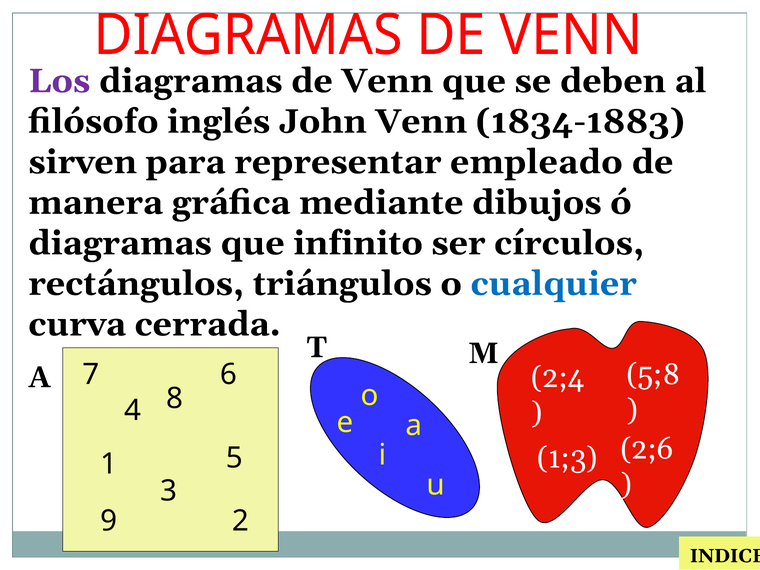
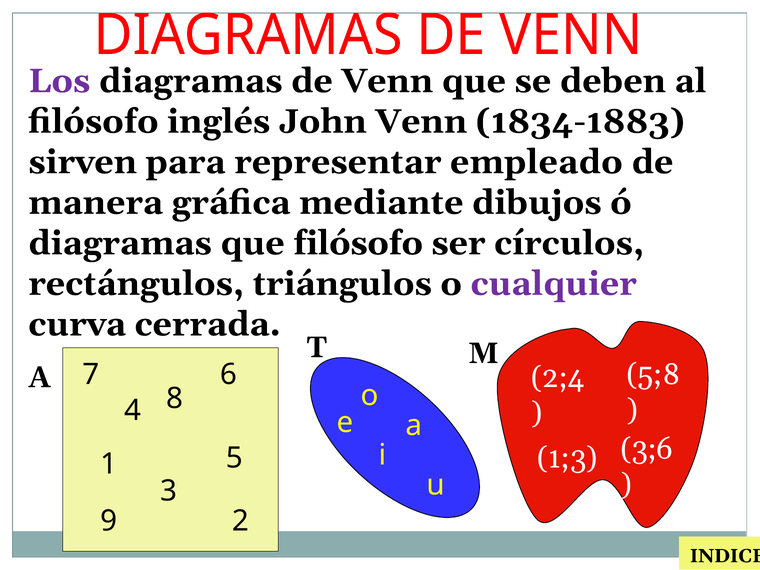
que infinito: infinito -> filósofo (358, 243)
cualquier colour: blue -> purple (554, 284)
2;6: 2;6 -> 3;6 (647, 449)
